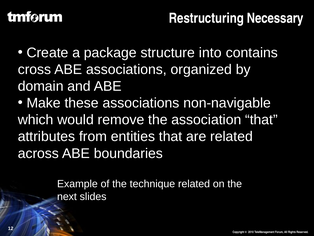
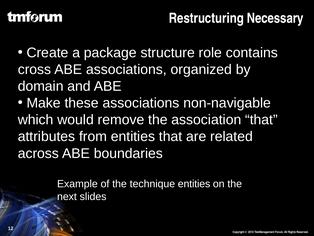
into: into -> role (210, 53)
technique related: related -> entities (194, 184)
